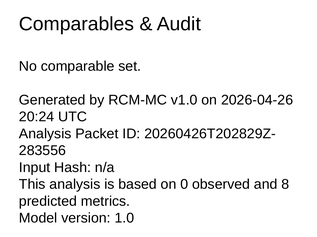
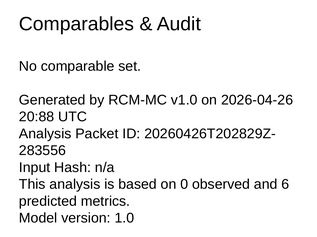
20:24: 20:24 -> 20:88 (37, 117)
8: 8 -> 6 (285, 185)
